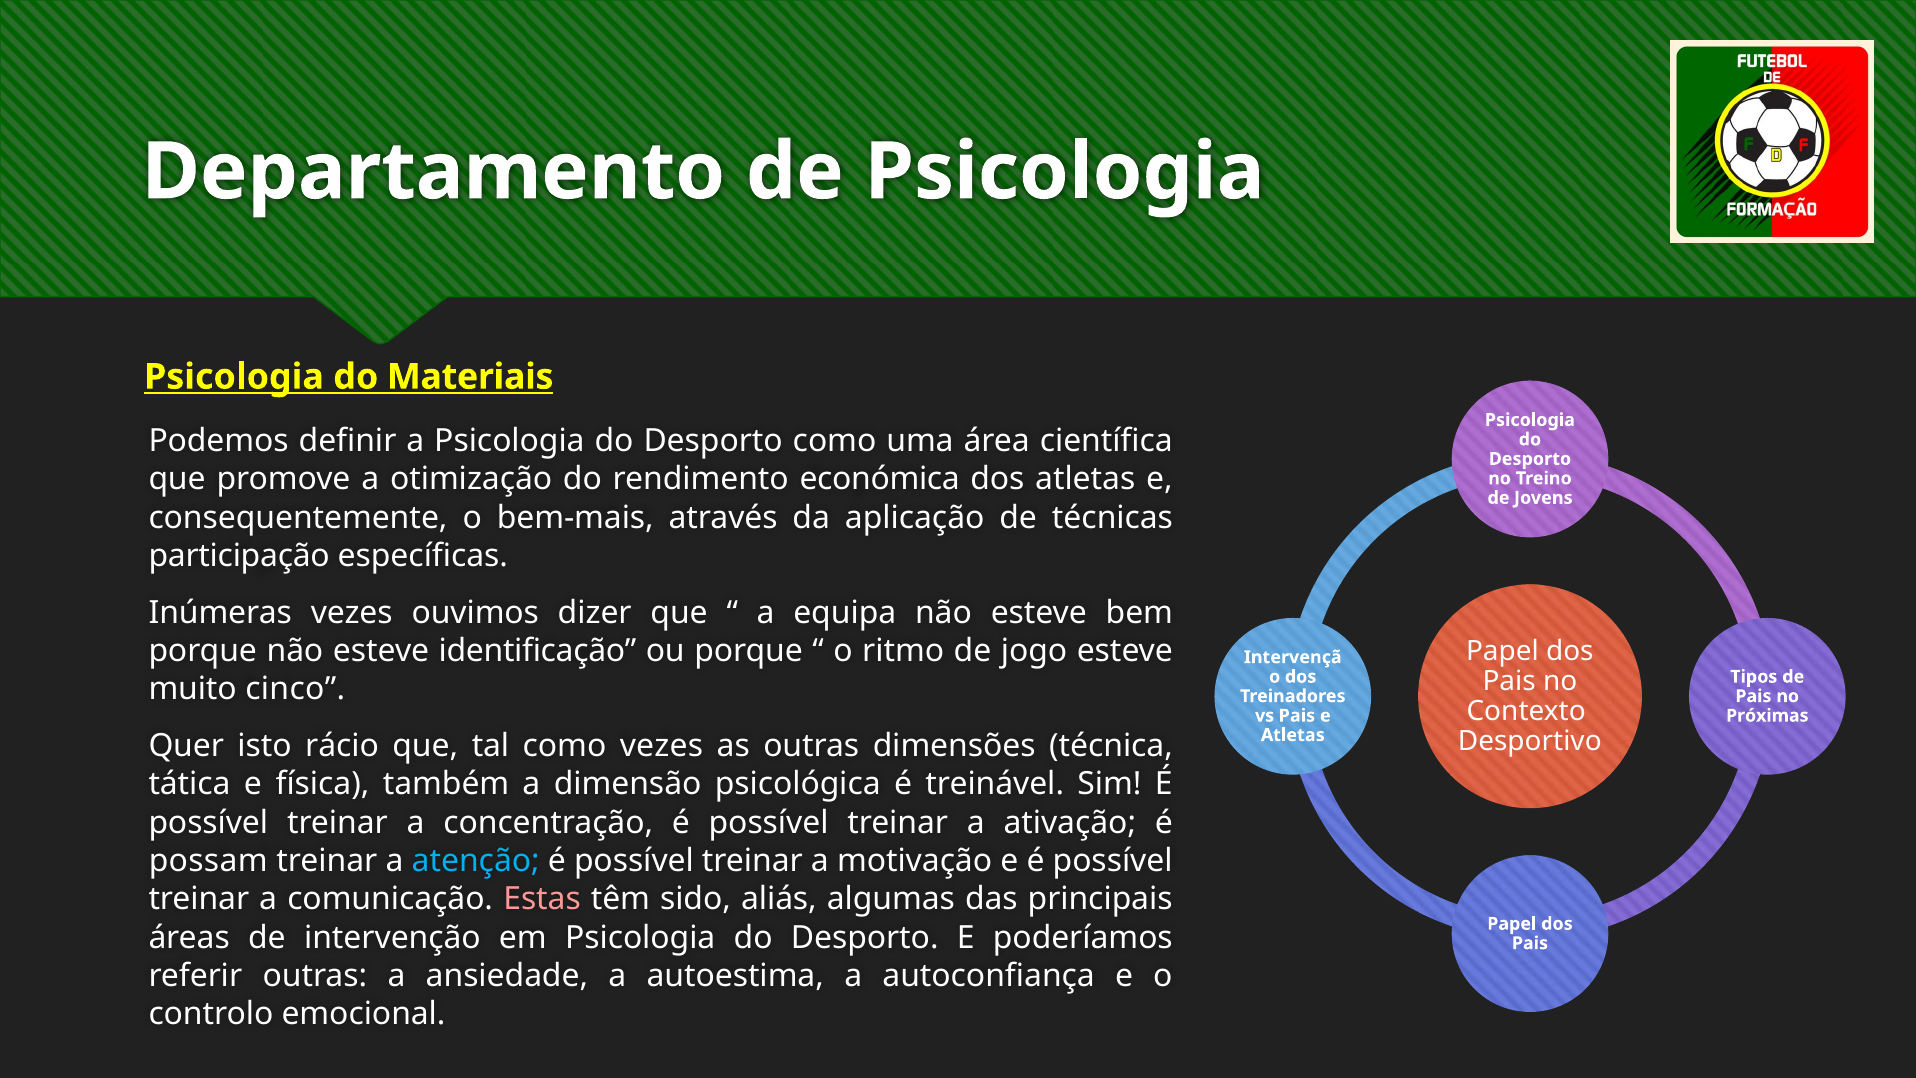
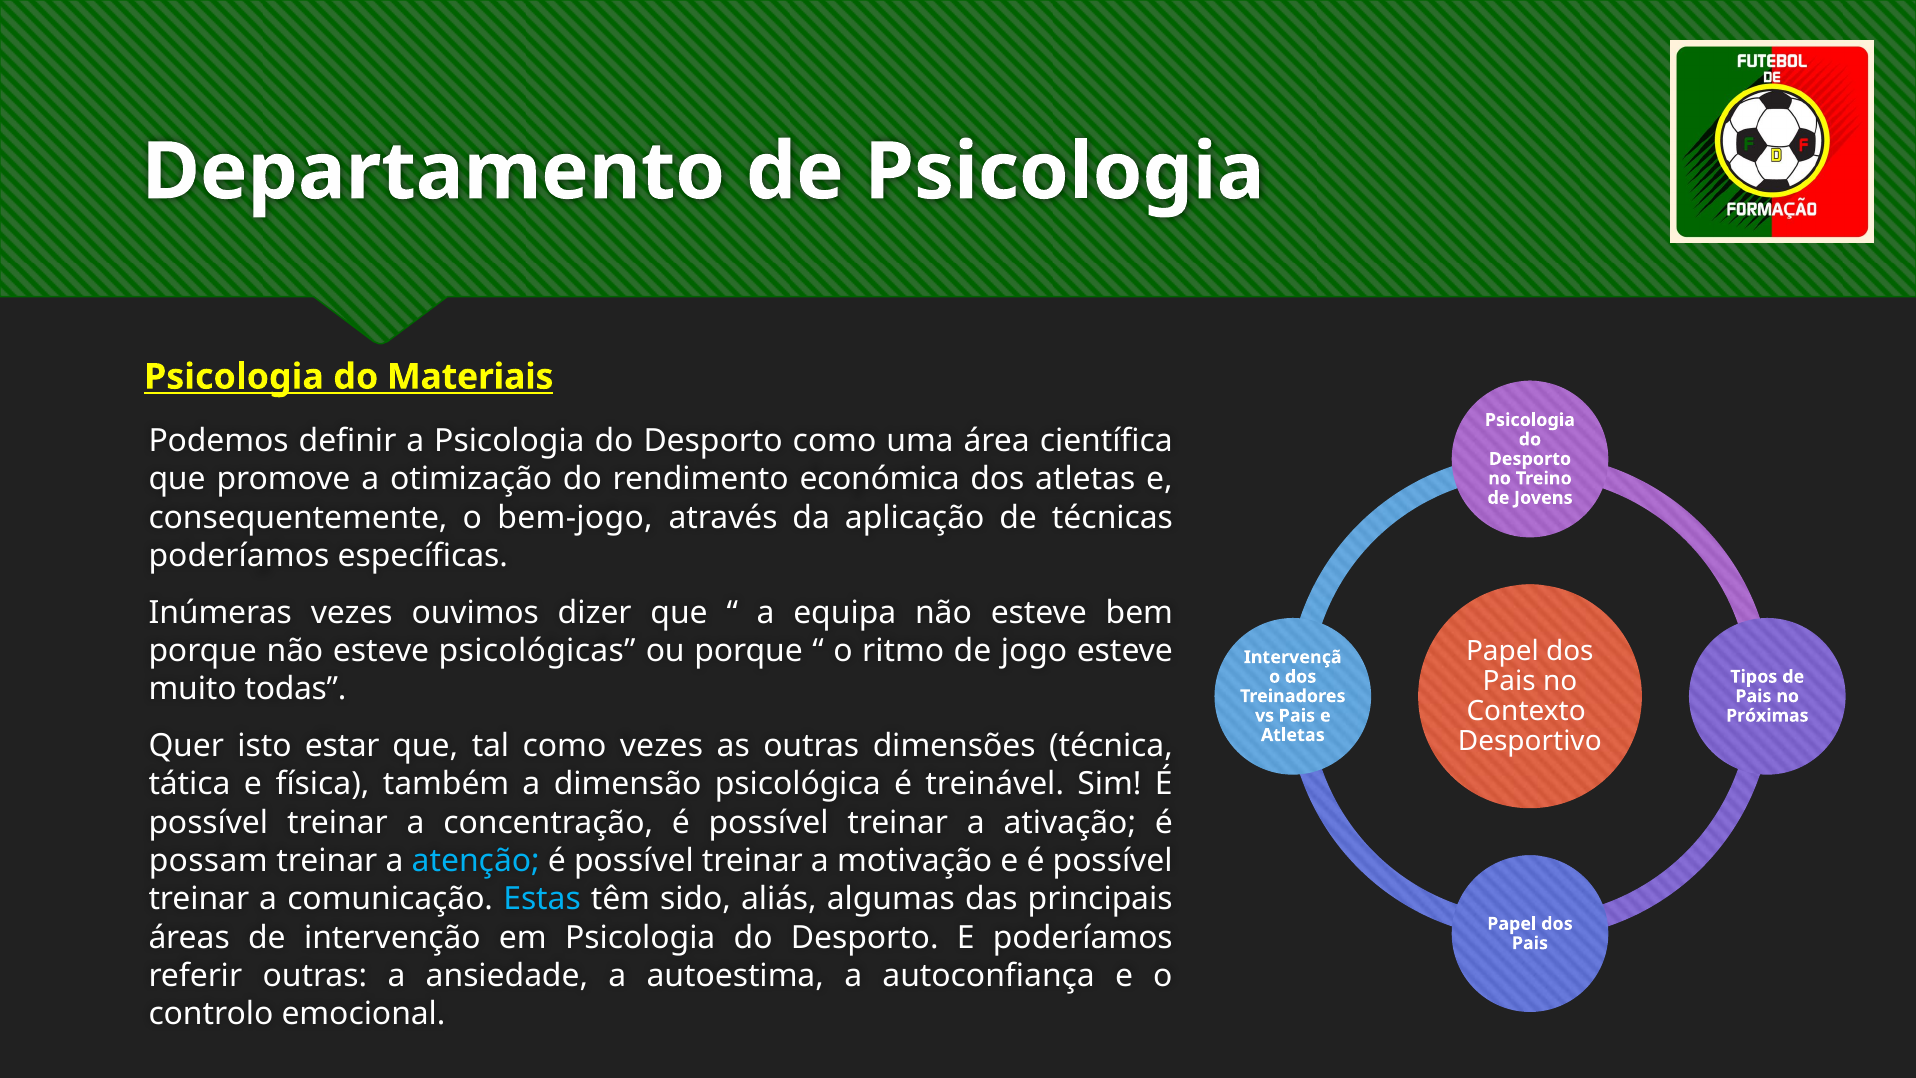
bem-mais: bem-mais -> bem-jogo (575, 518)
participação: participação -> poderíamos (239, 556)
identificação: identificação -> psicológicas (537, 651)
cinco: cinco -> todas (296, 689)
rácio: rácio -> estar (342, 746)
Estas colour: pink -> light blue (542, 899)
